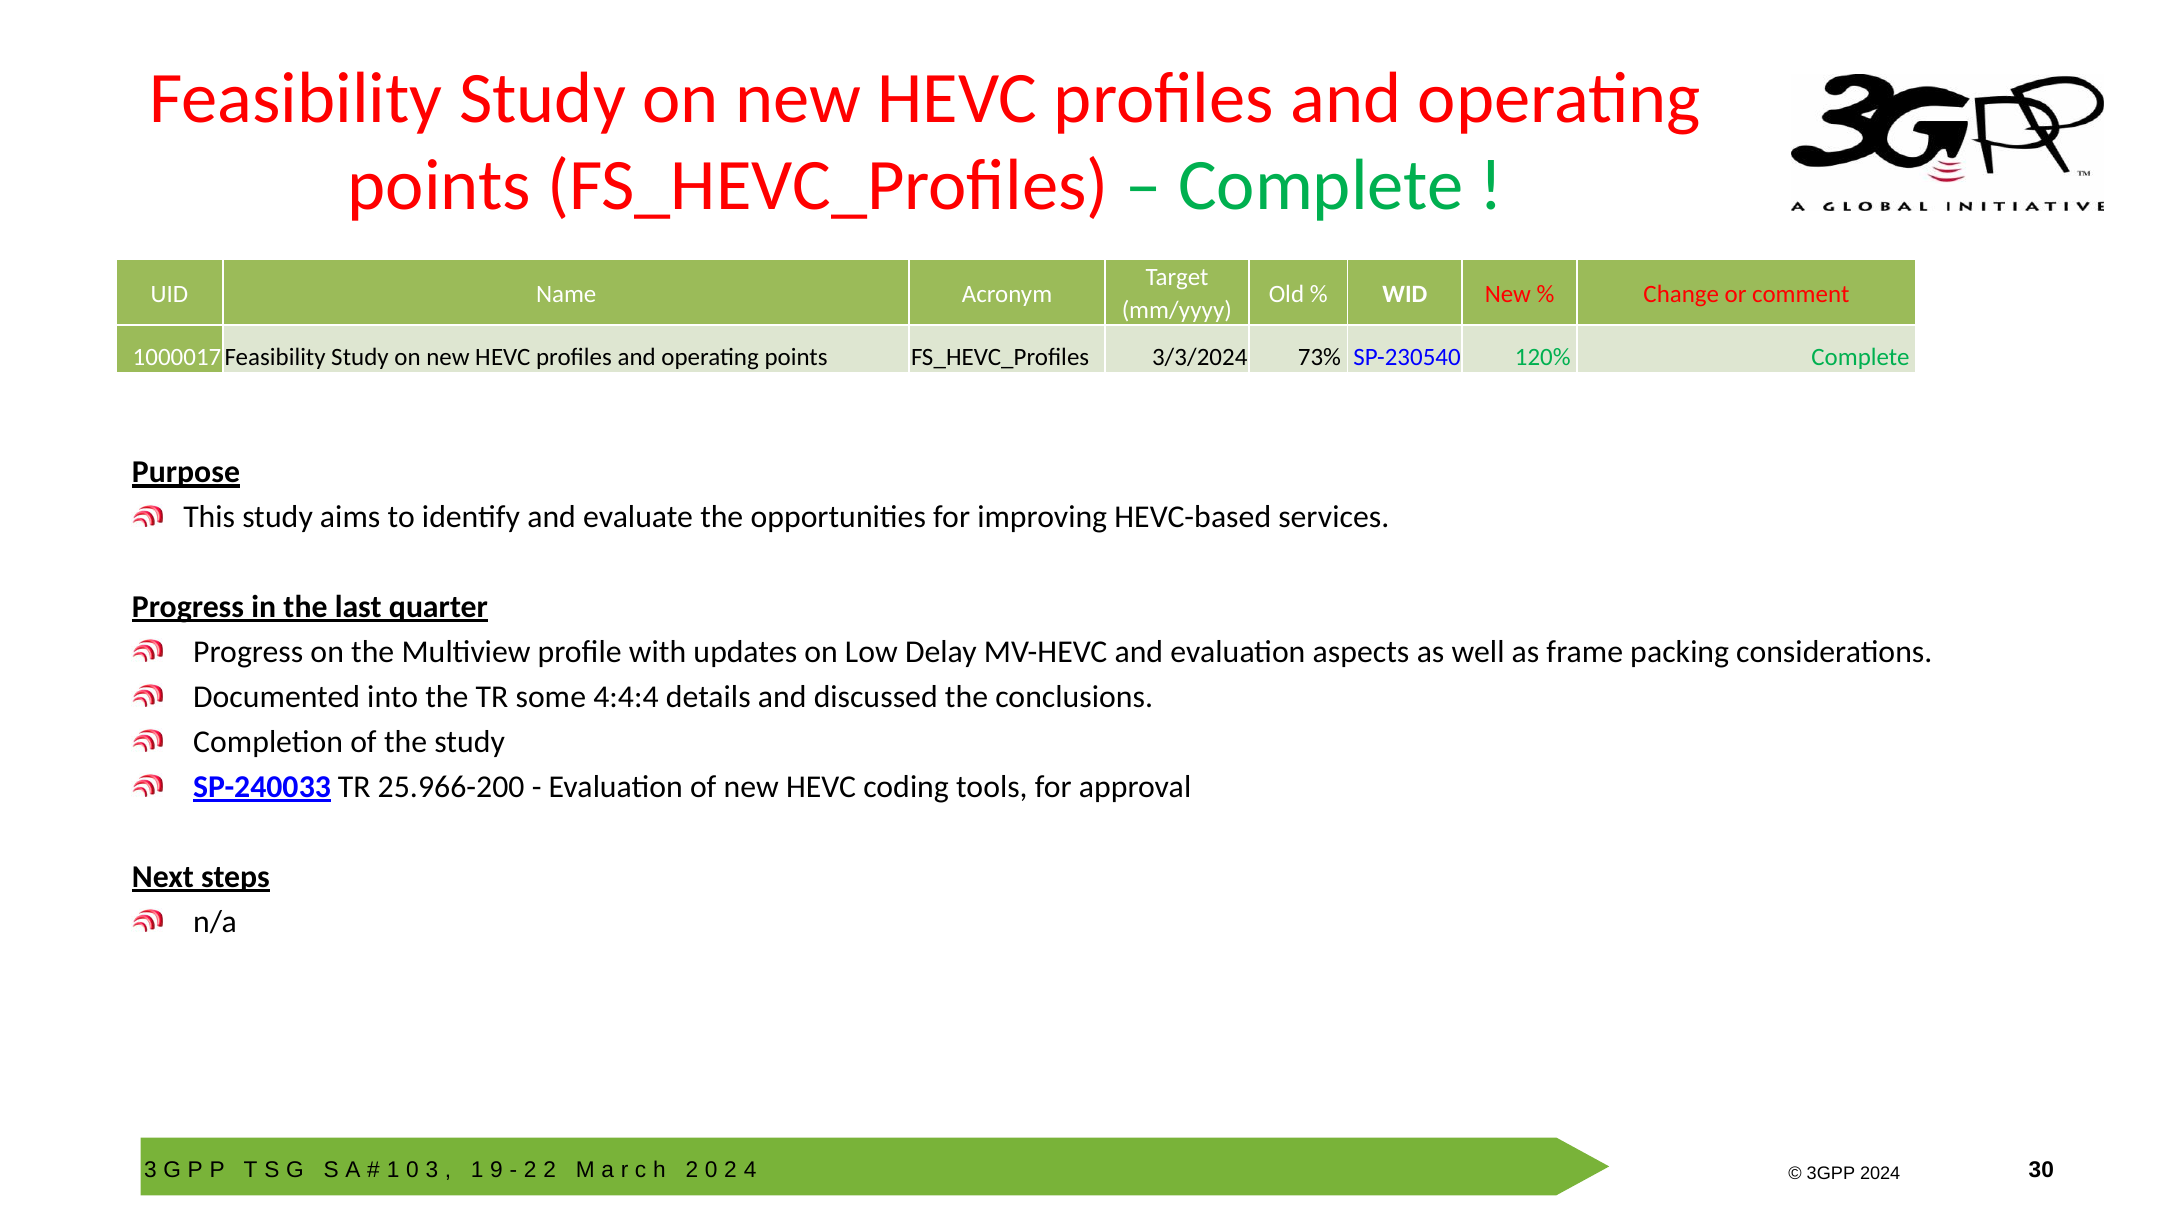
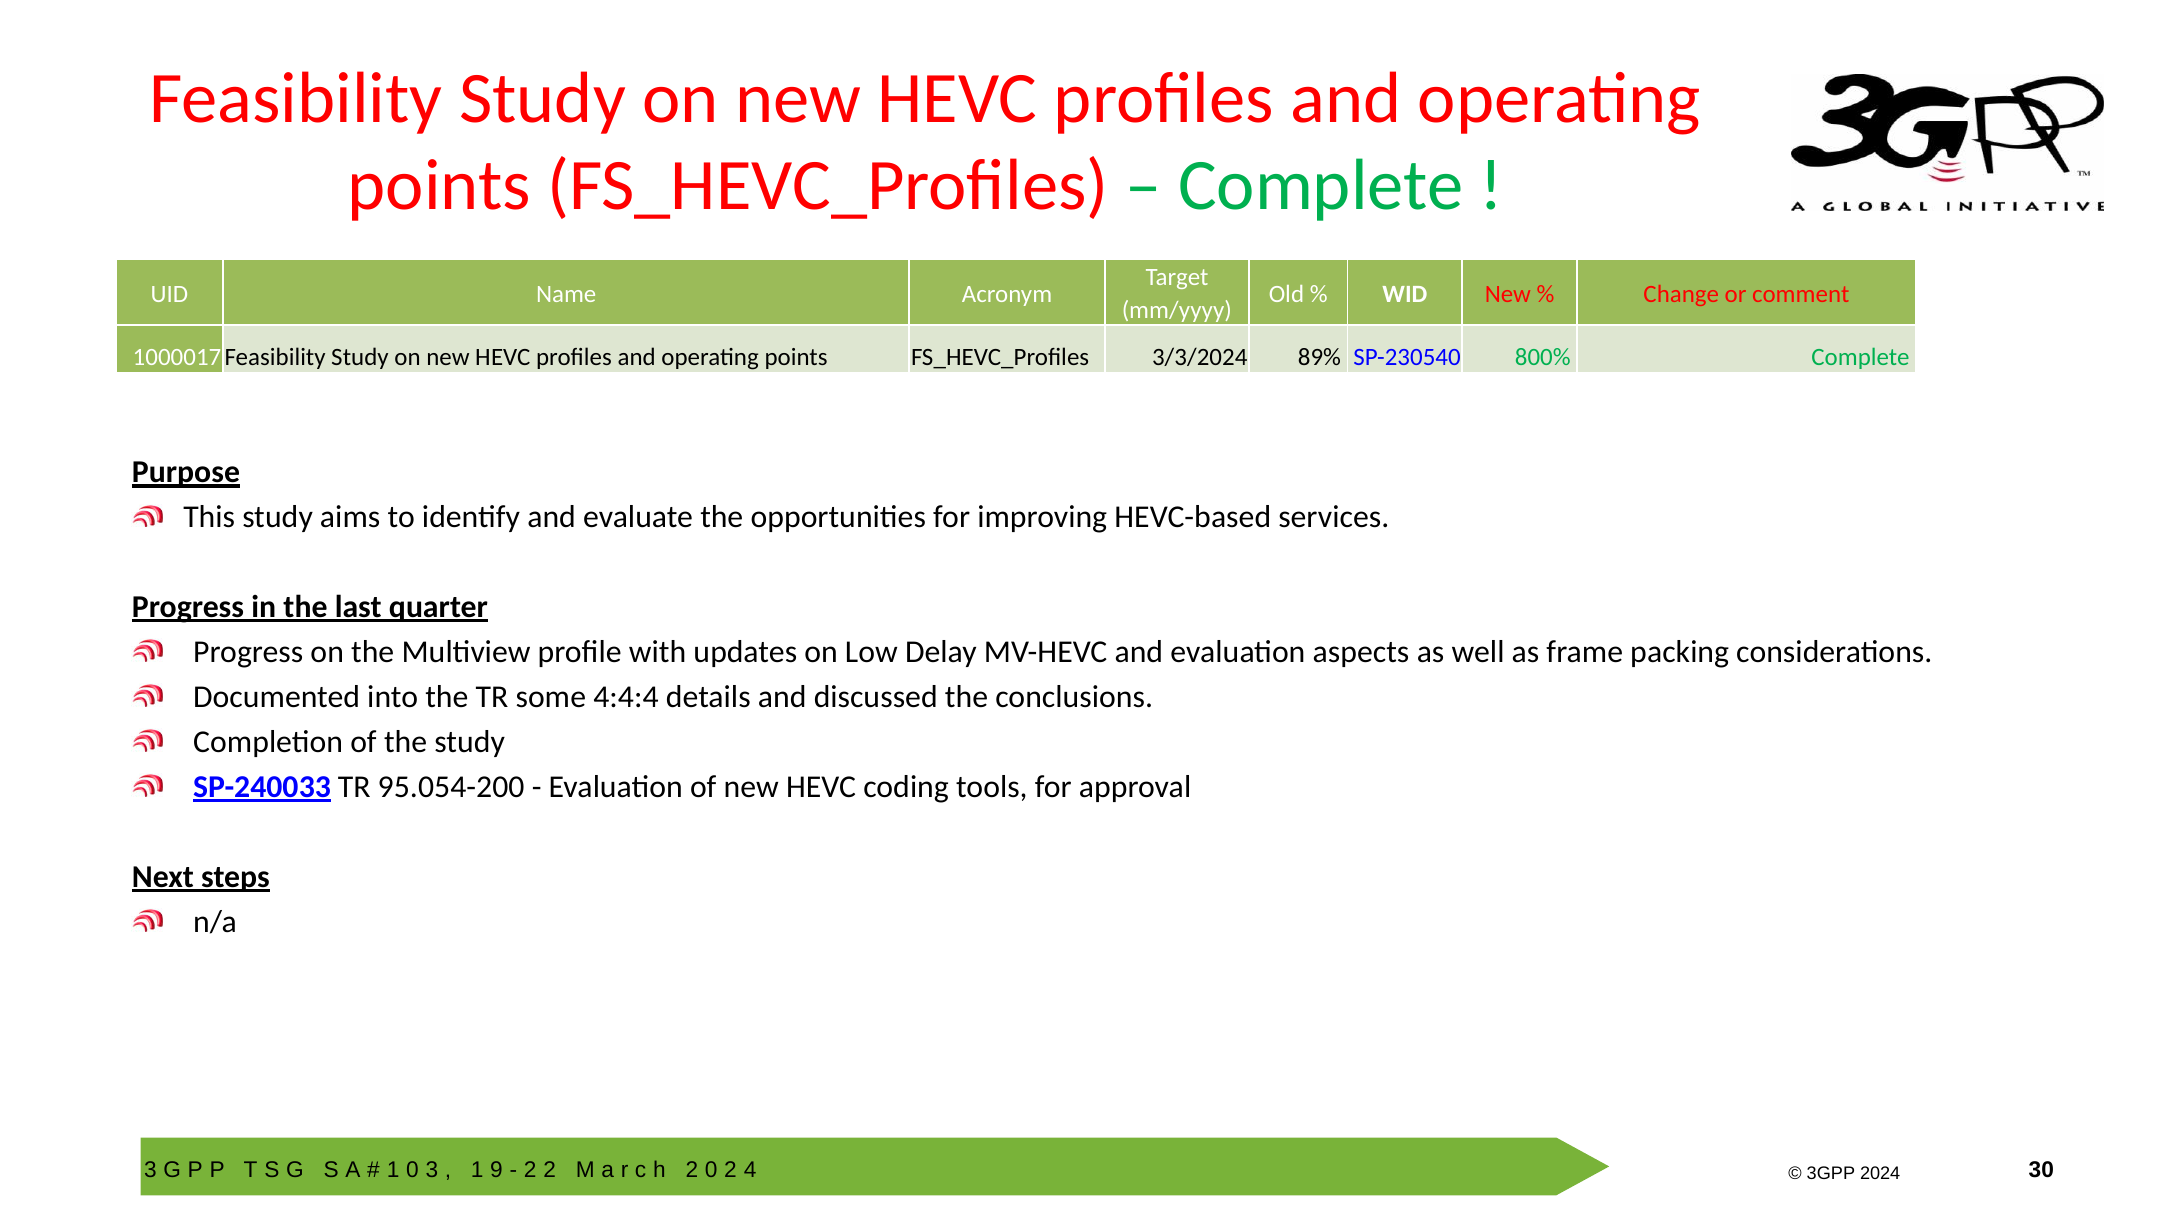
73%: 73% -> 89% (1319, 358)
120%: 120% -> 800% (1543, 358)
25.966-200: 25.966-200 -> 95.054-200 (451, 787)
